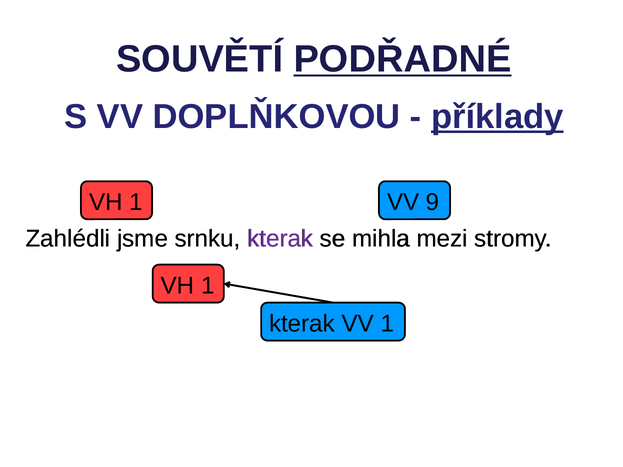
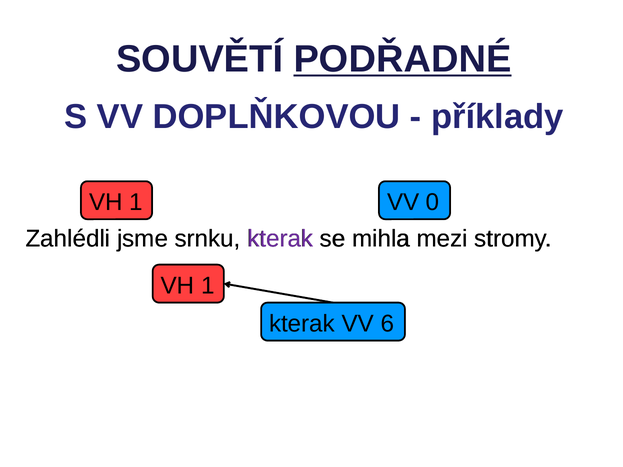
příklady underline: present -> none (497, 117)
9: 9 -> 0 (433, 203)
VV 1: 1 -> 6 (387, 324)
